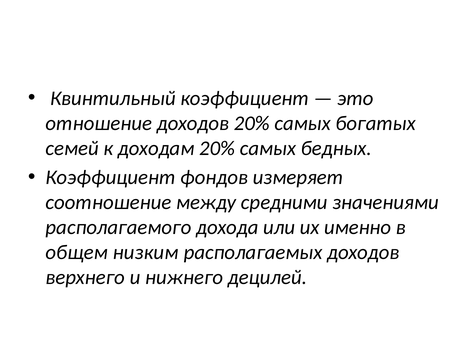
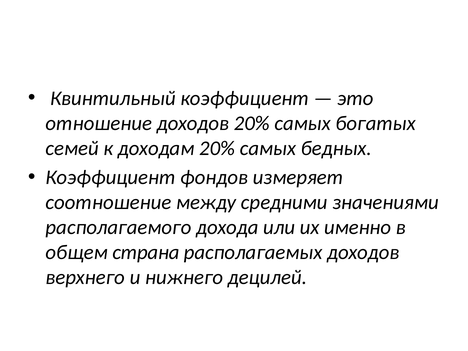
низким: низким -> страна (146, 252)
